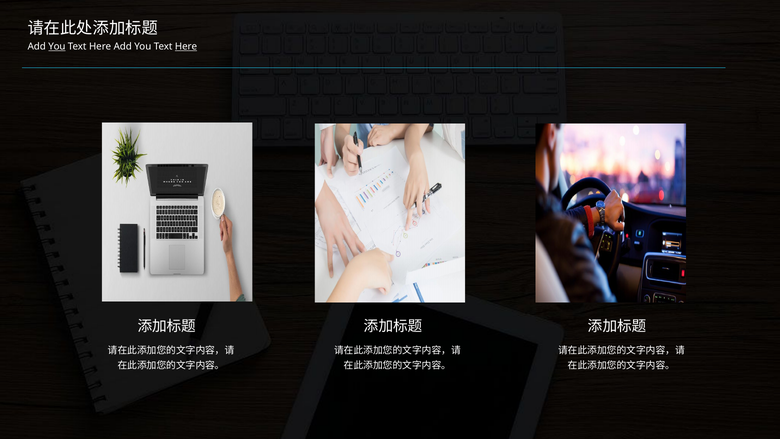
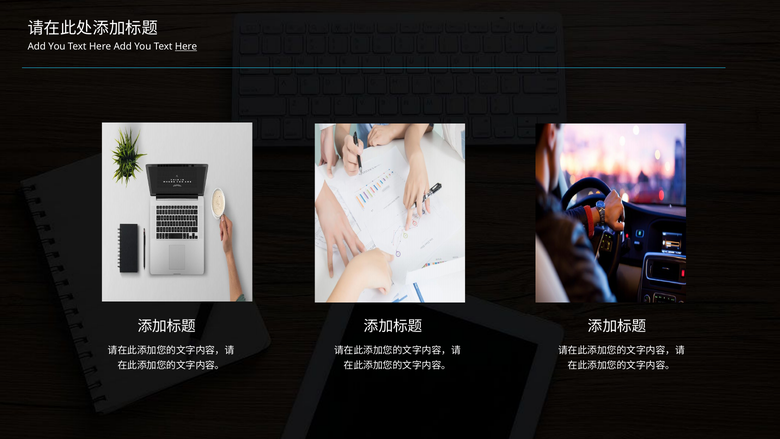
You underline: present -> none (57, 47)
